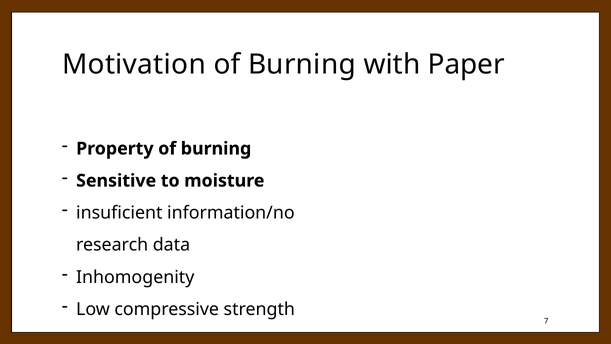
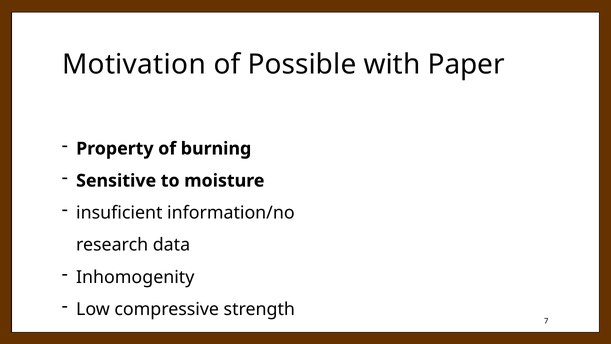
Burning: Burning -> Possible (302, 64)
